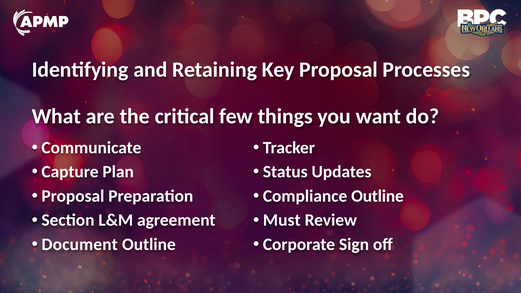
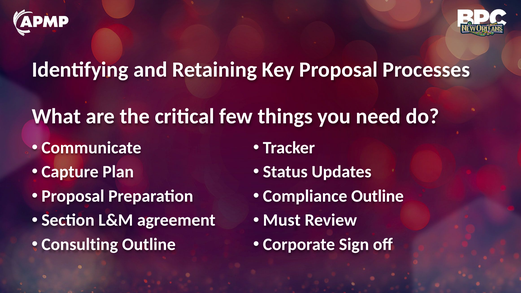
want: want -> need (378, 117)
Document: Document -> Consulting (80, 244)
